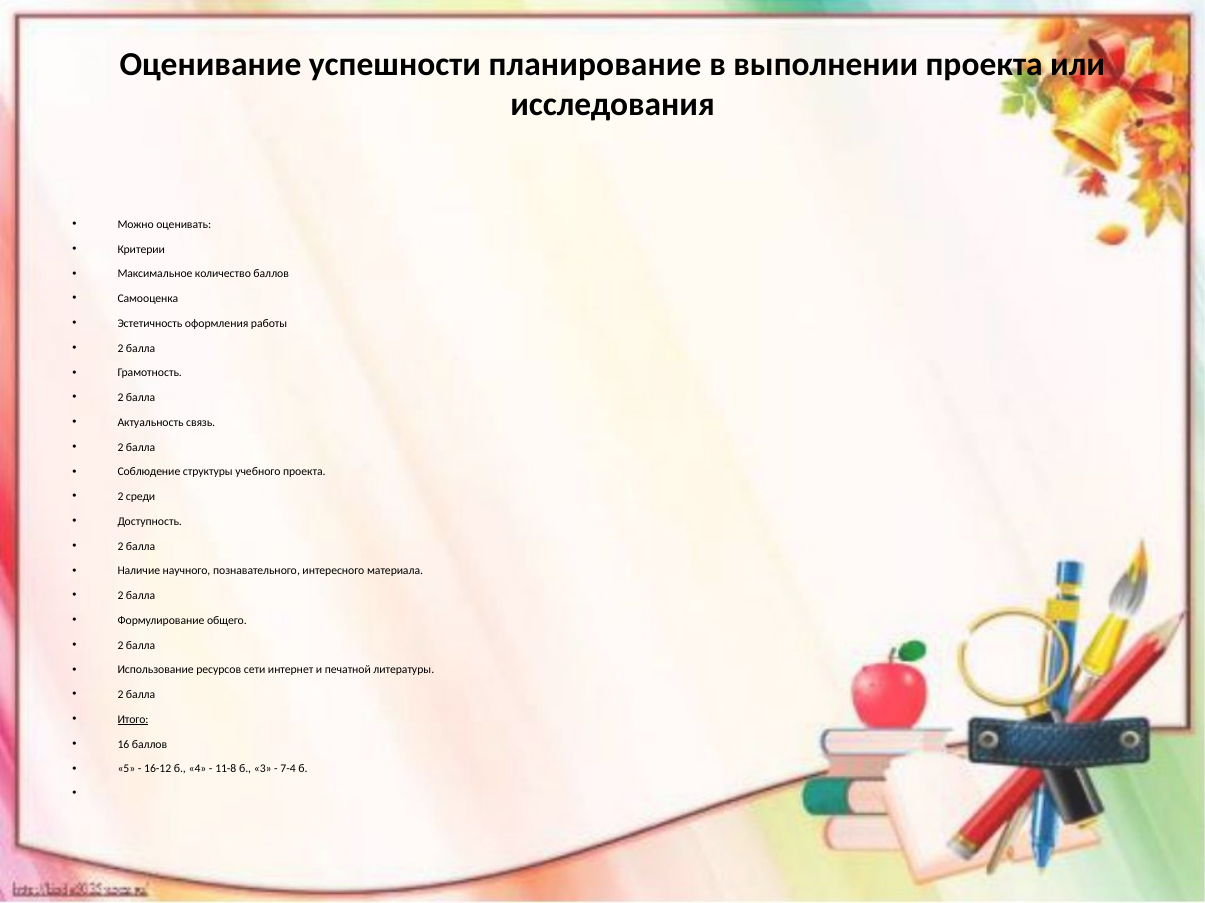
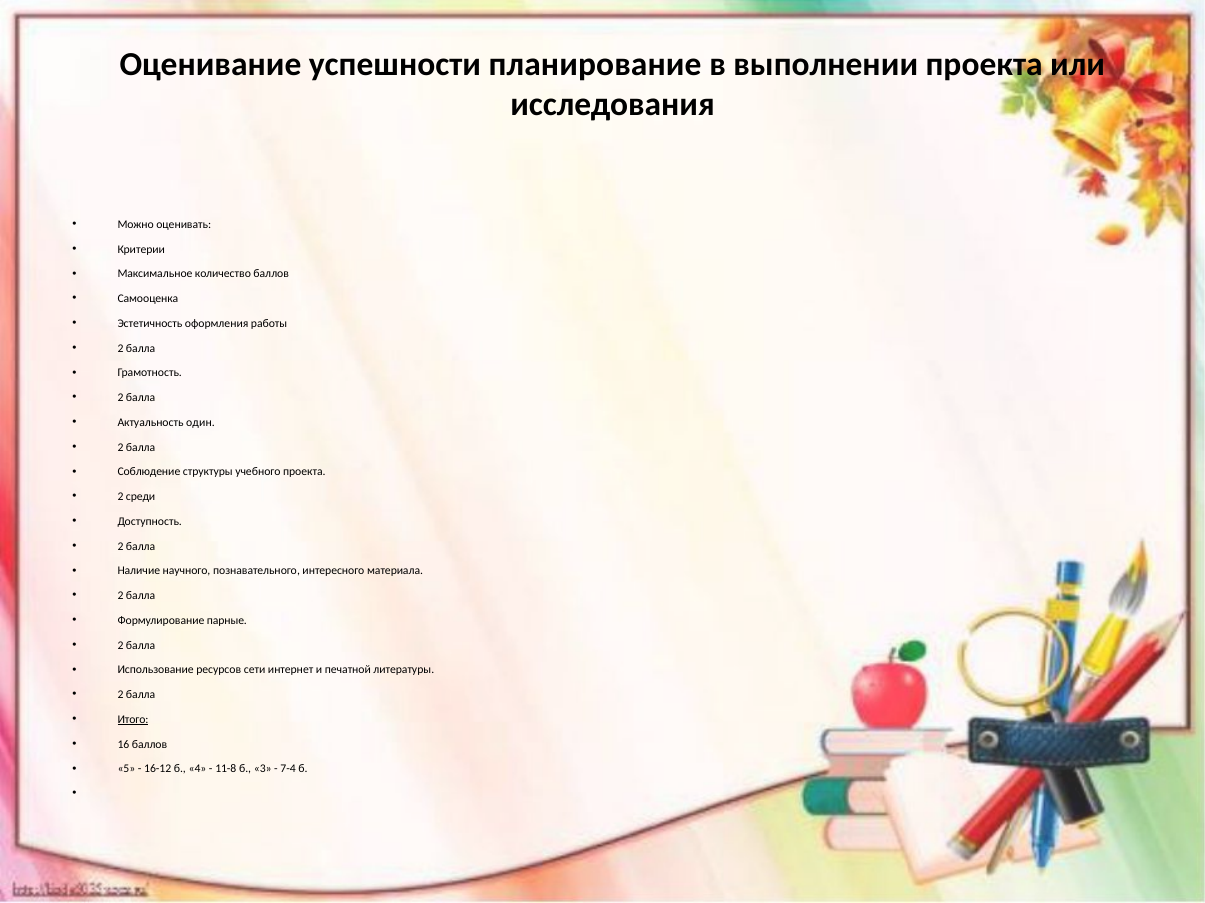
связь: связь -> один (201, 423)
общего: общего -> парные (227, 621)
